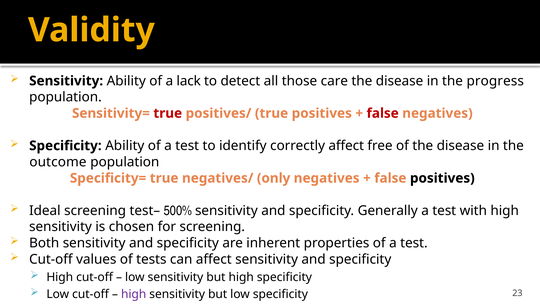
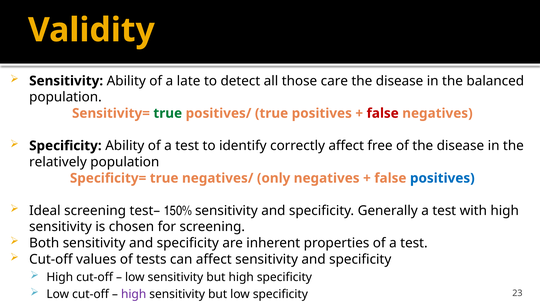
lack: lack -> late (189, 81)
progress: progress -> balanced (495, 81)
true colour: red -> green (168, 113)
outcome: outcome -> relatively (58, 162)
positives colour: black -> blue (442, 178)
500%: 500% -> 150% (178, 210)
